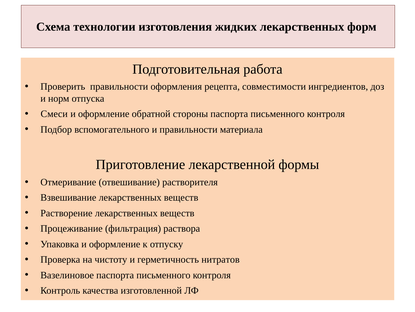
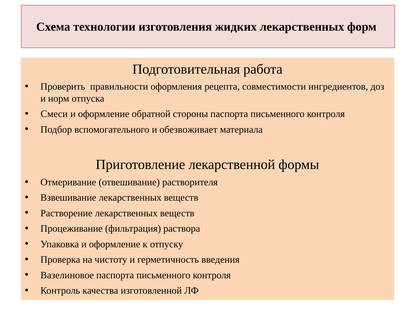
и правильности: правильности -> обезвоживает (188, 129)
нитратов: нитратов -> введения (221, 259)
